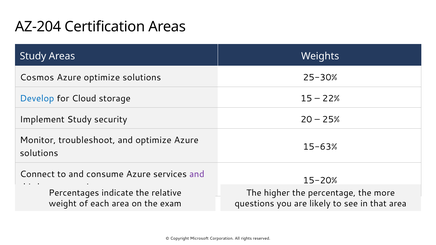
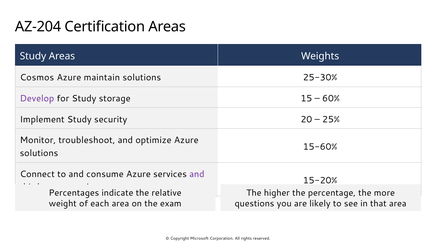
Azure optimize: optimize -> maintain (102, 78)
Develop colour: blue -> purple (37, 99)
for Cloud: Cloud -> Study (84, 99)
22%: 22% -> 60% (331, 99)
15-63%: 15-63% -> 15-60% (320, 147)
